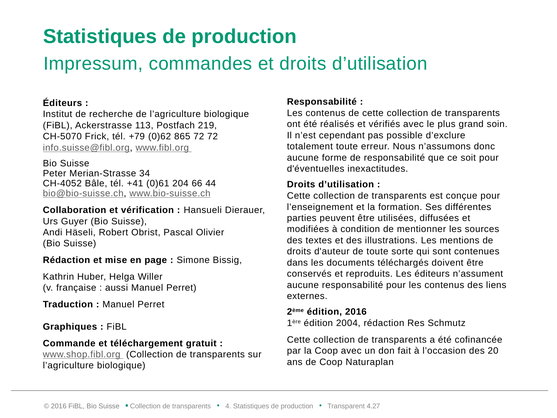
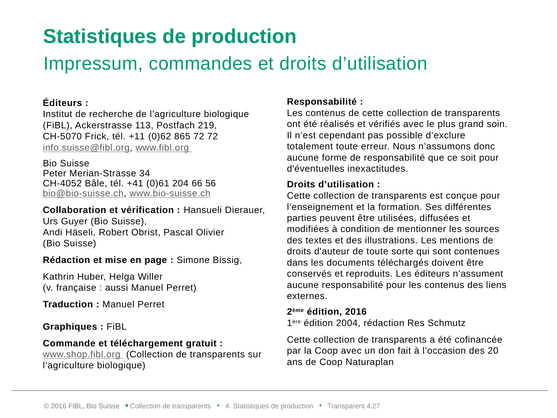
+79: +79 -> +11 (137, 136)
44: 44 -> 56 (211, 183)
